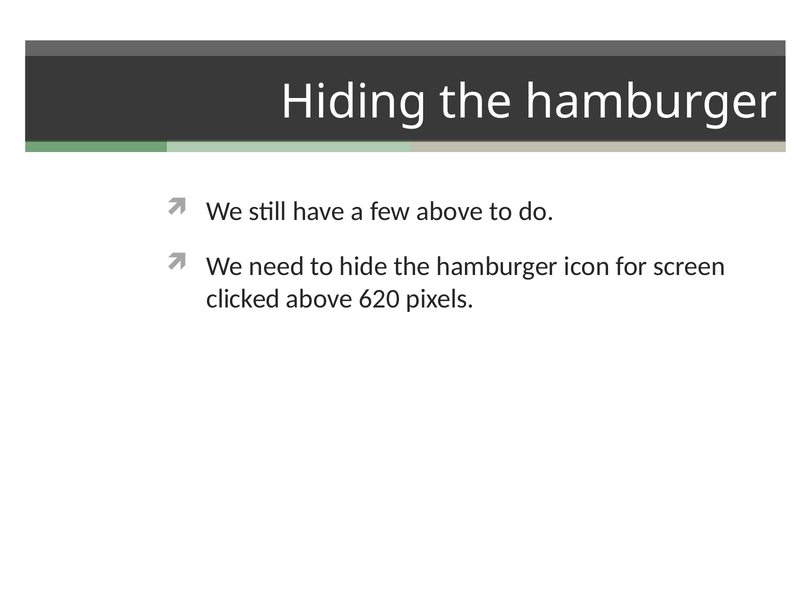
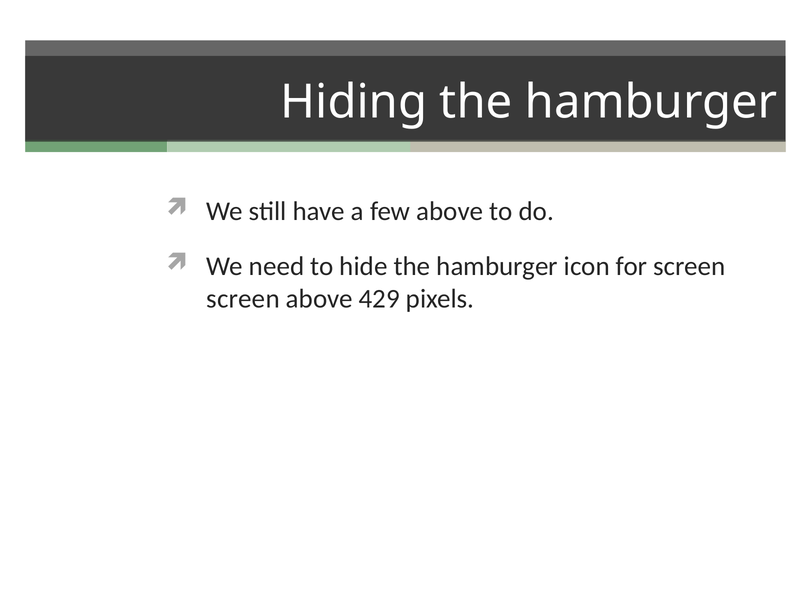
clicked: clicked -> screen (243, 299)
620: 620 -> 429 (379, 299)
